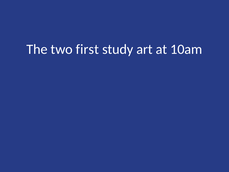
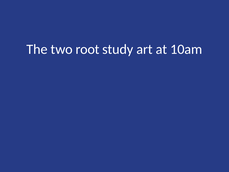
first: first -> root (87, 49)
